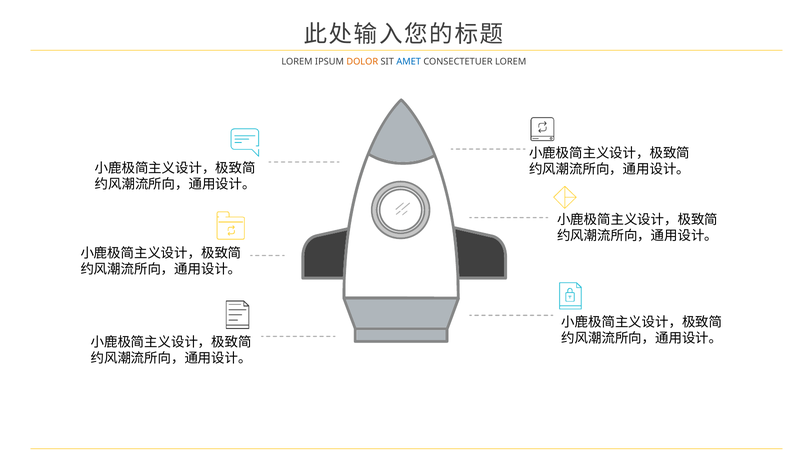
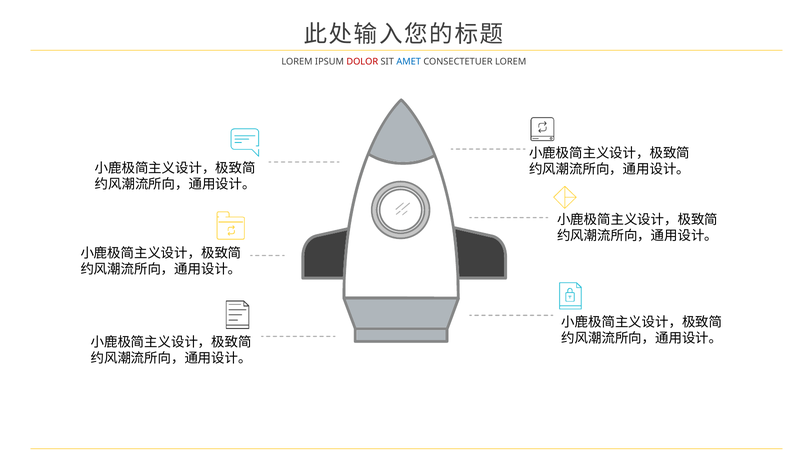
DOLOR colour: orange -> red (362, 62)
